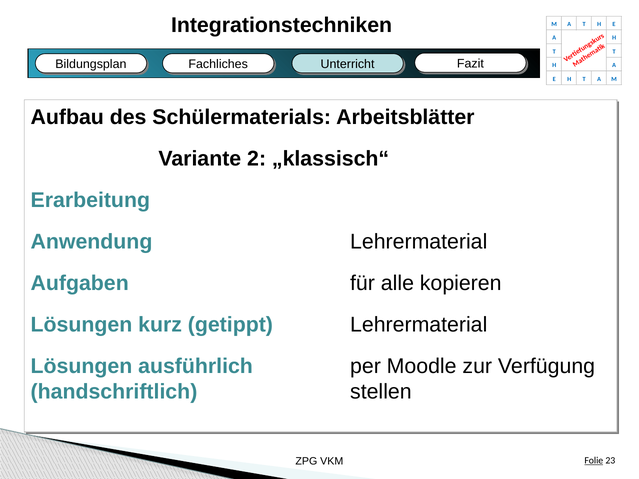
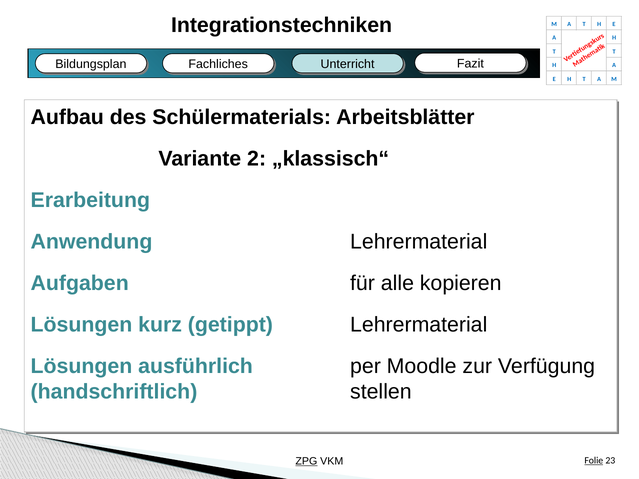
ZPG underline: none -> present (306, 461)
